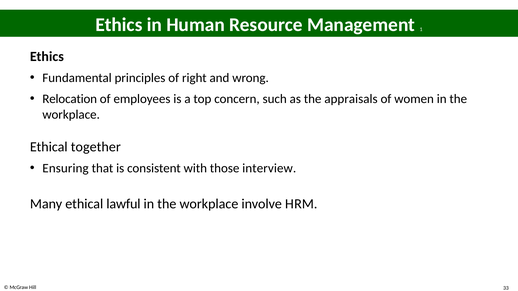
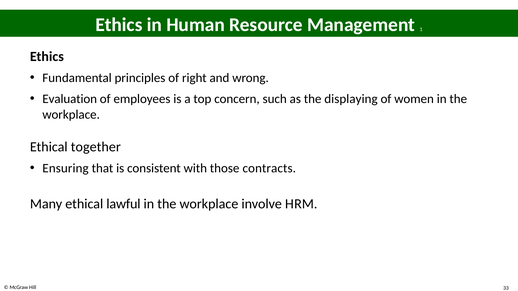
Relocation: Relocation -> Evaluation (70, 99)
appraisals: appraisals -> displaying (351, 99)
interview: interview -> contracts (269, 169)
